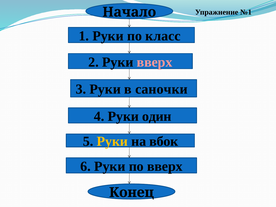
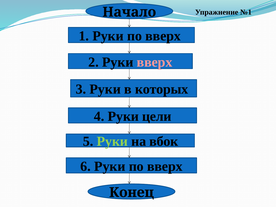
1 Руки по класс: класс -> вверх (163, 36)
саночки: саночки -> которых (162, 89)
один: один -> цели (157, 116)
Руки colour: yellow -> light green (112, 141)
